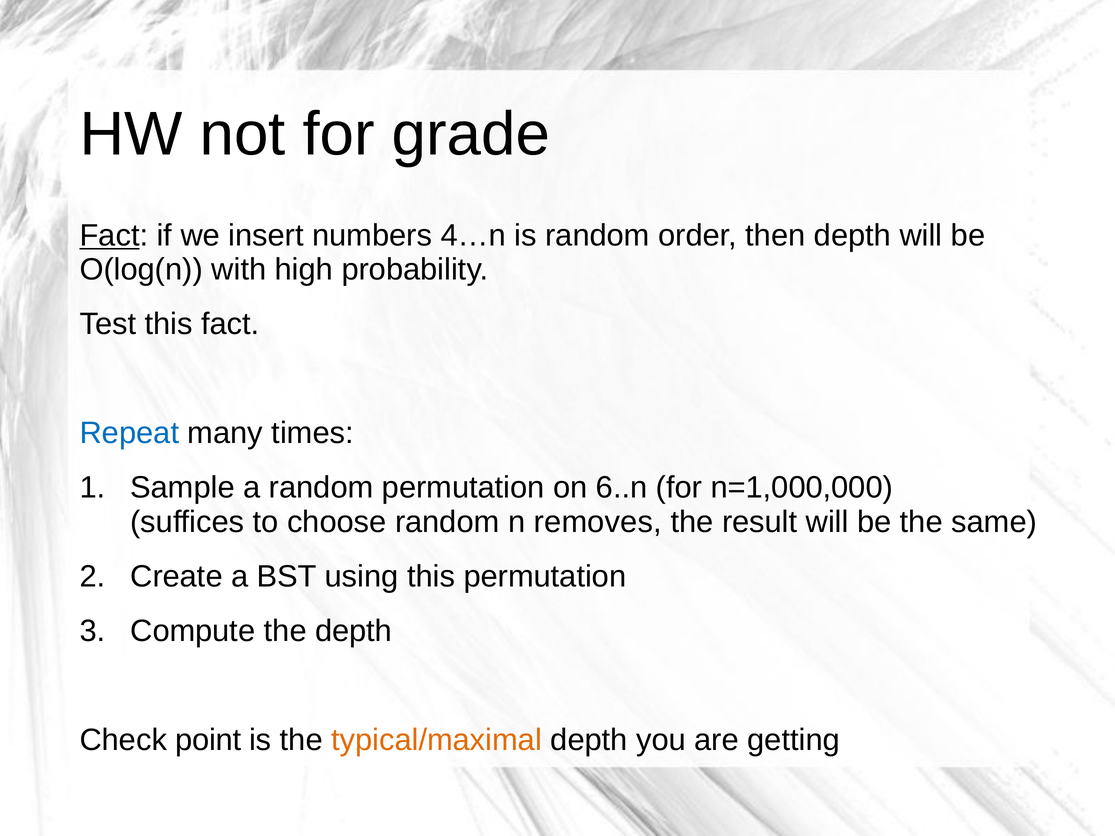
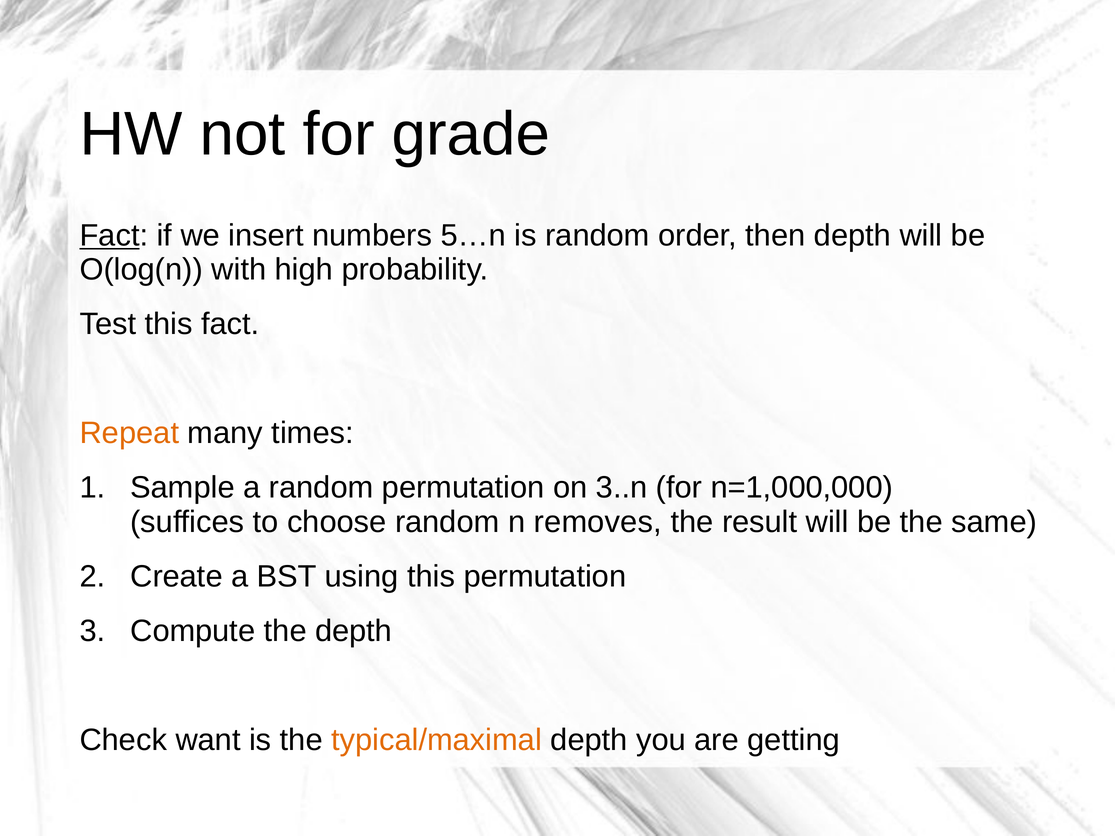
4…n: 4…n -> 5…n (473, 235)
Repeat colour: blue -> orange (129, 433)
6..n: 6..n -> 3..n (622, 488)
point: point -> want (208, 740)
